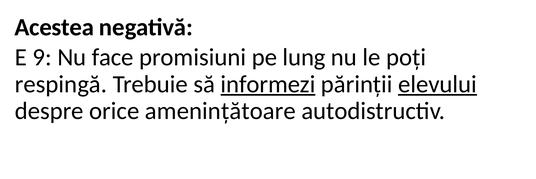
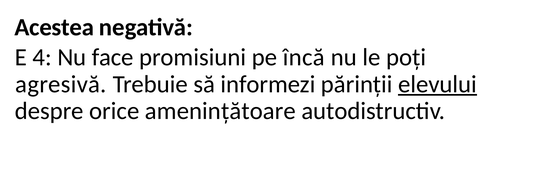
9: 9 -> 4 (42, 57)
lung: lung -> încă (304, 57)
respingă: respingă -> agresivă (61, 84)
informezi underline: present -> none (268, 84)
